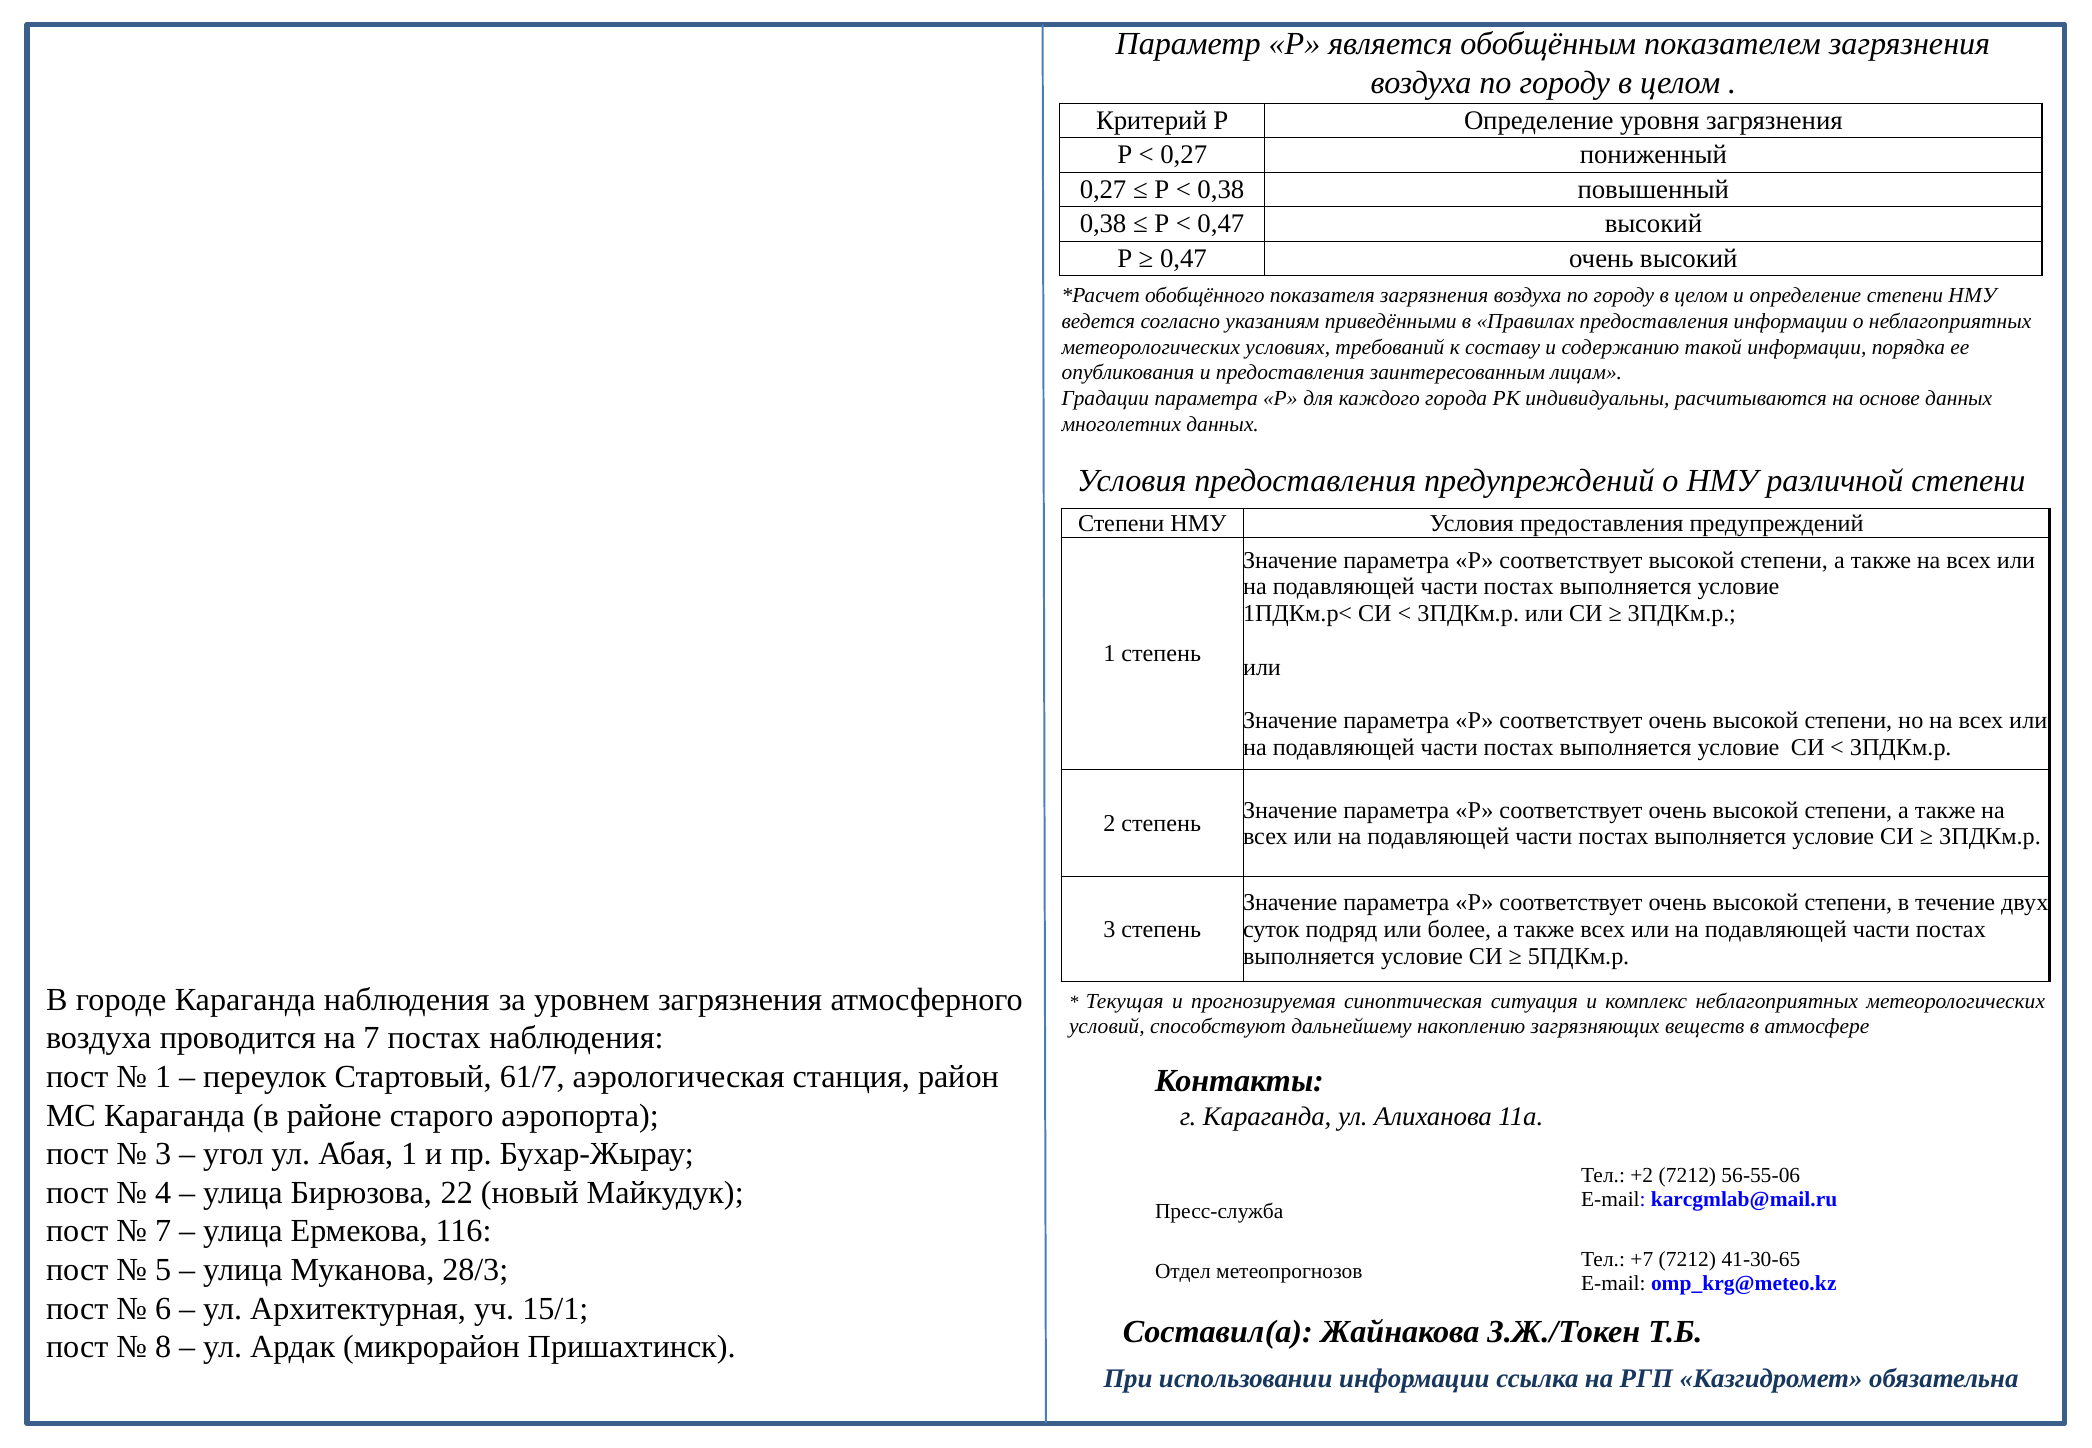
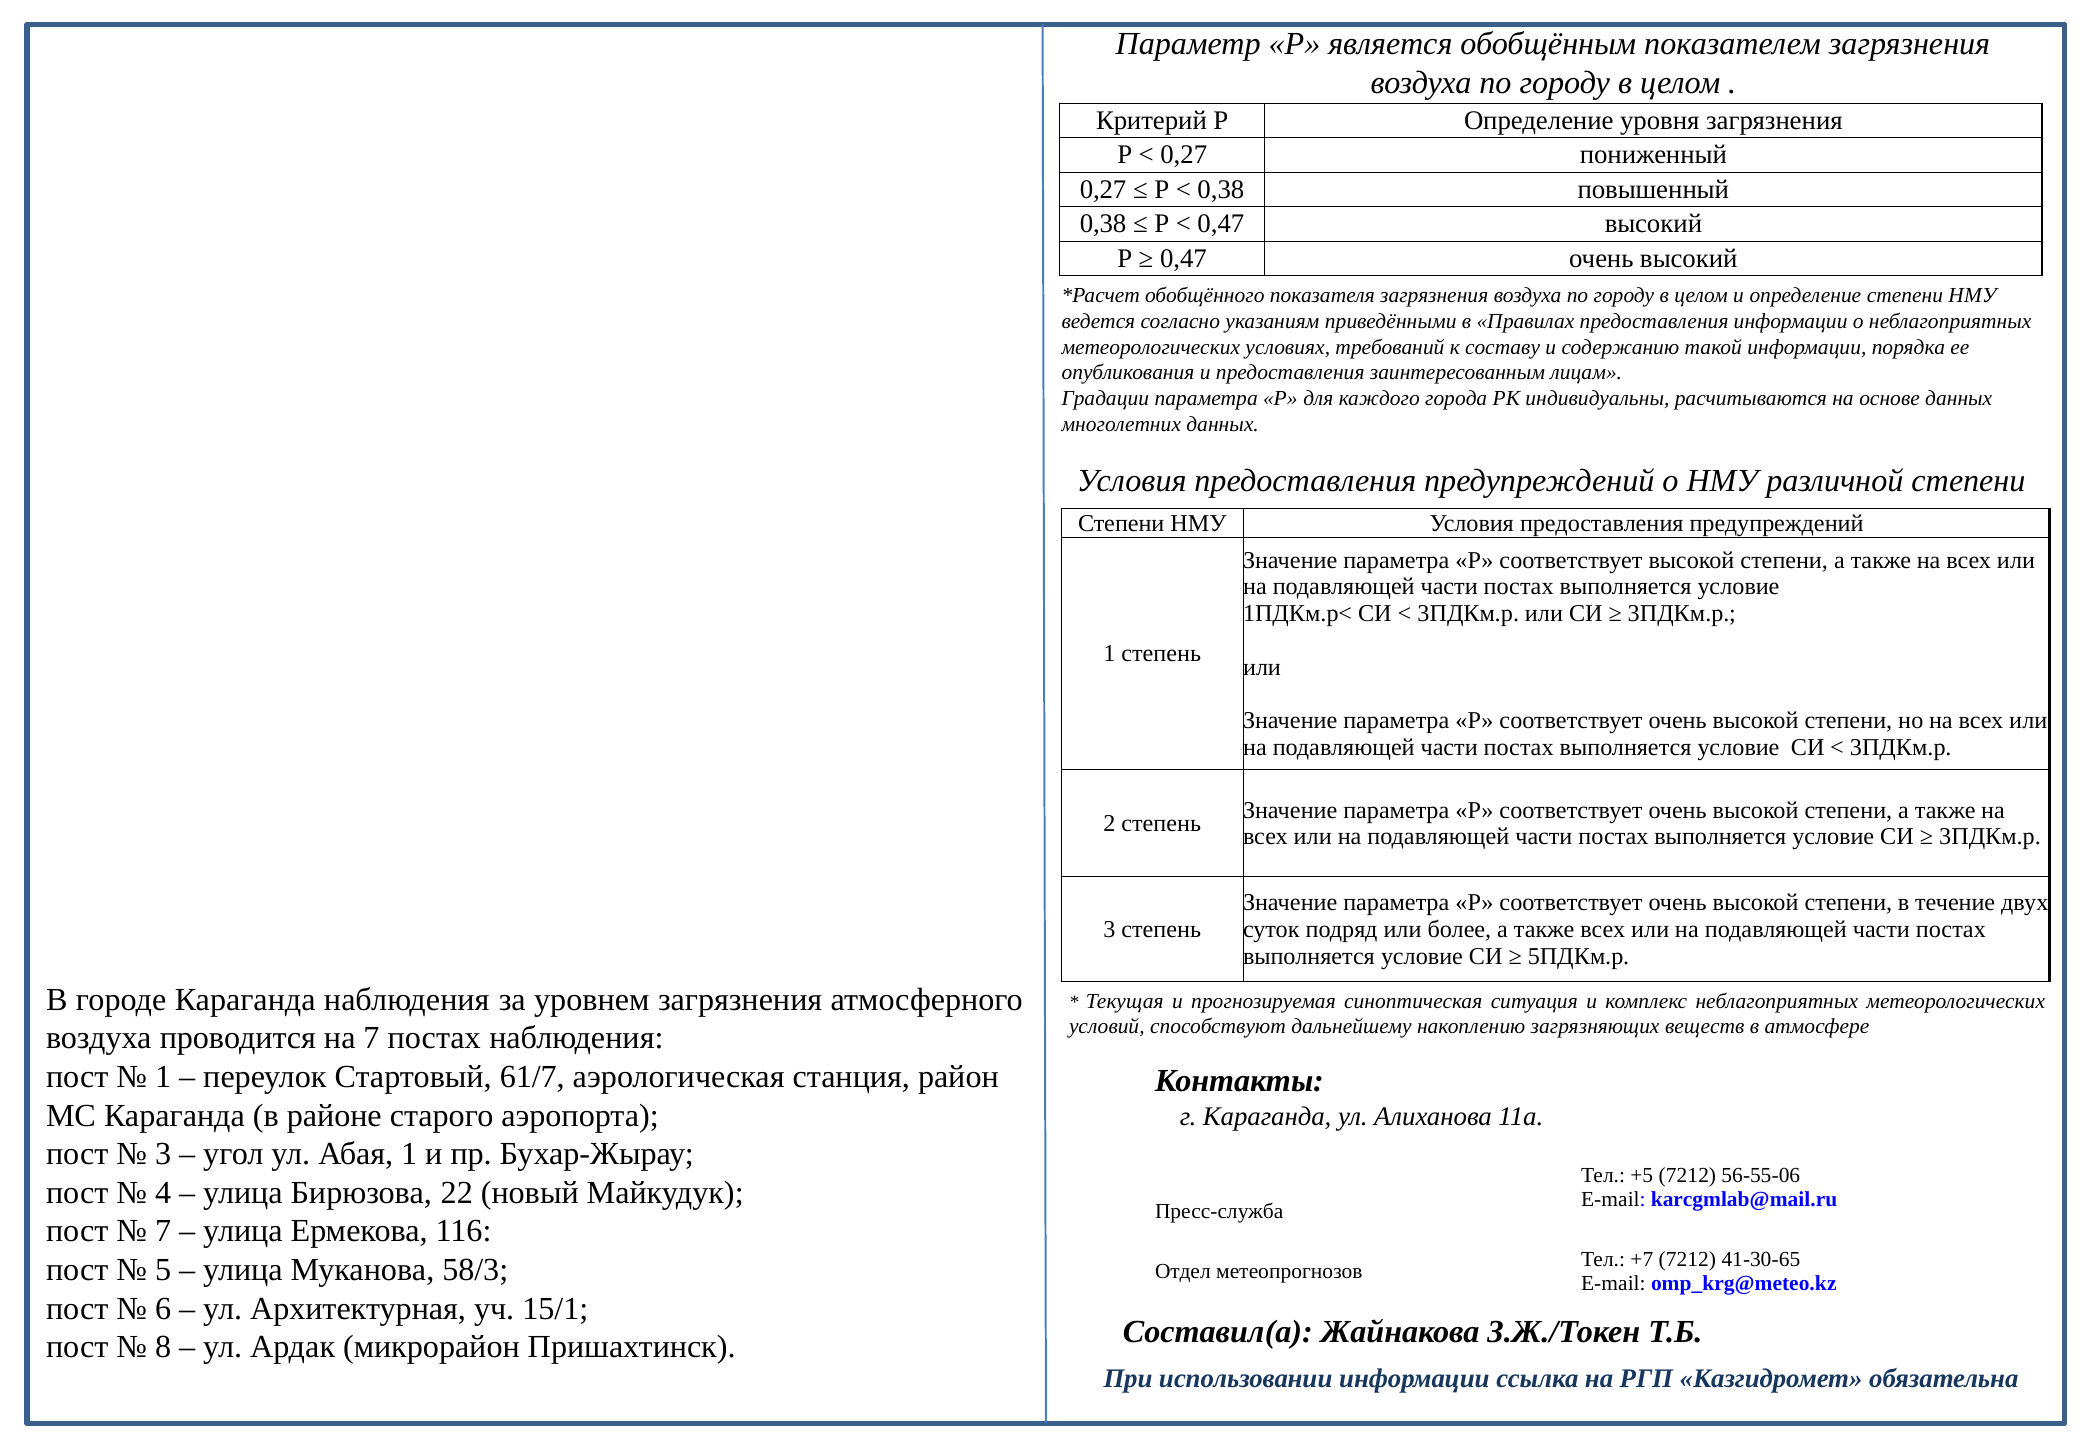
+2: +2 -> +5 (1642, 1176)
28/3: 28/3 -> 58/3 (475, 1270)
